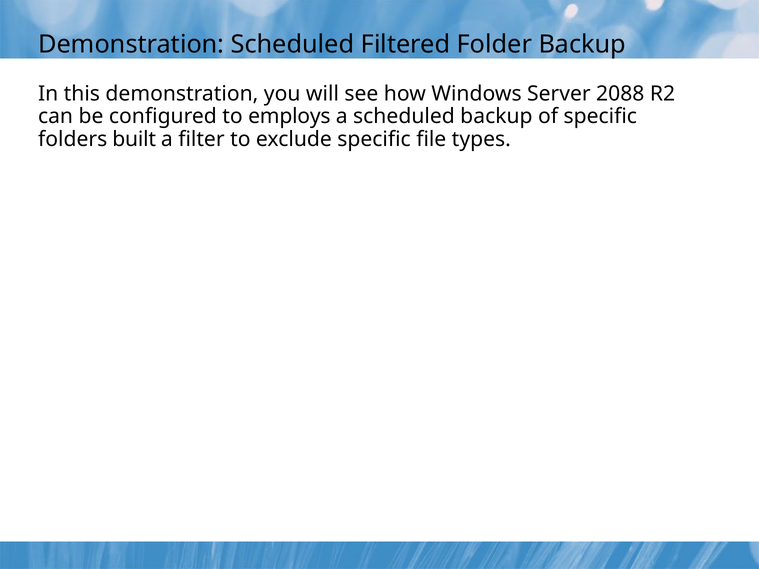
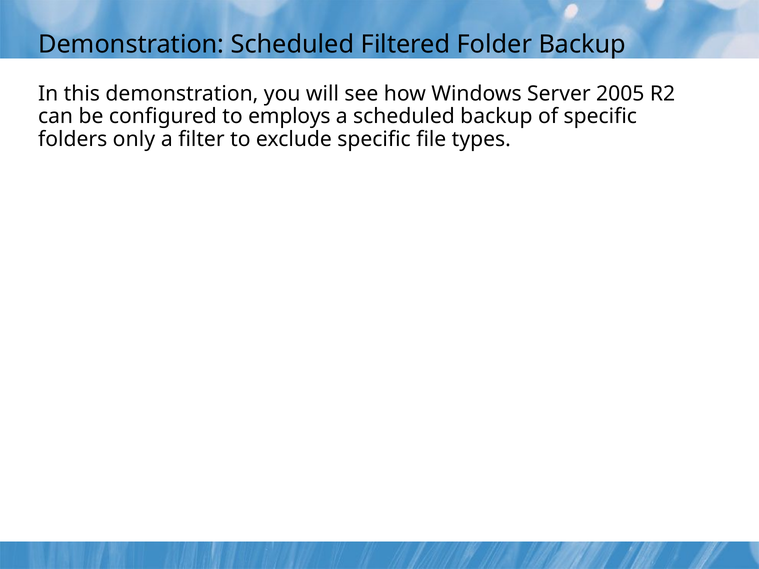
2088: 2088 -> 2005 (620, 94)
built: built -> only (134, 139)
